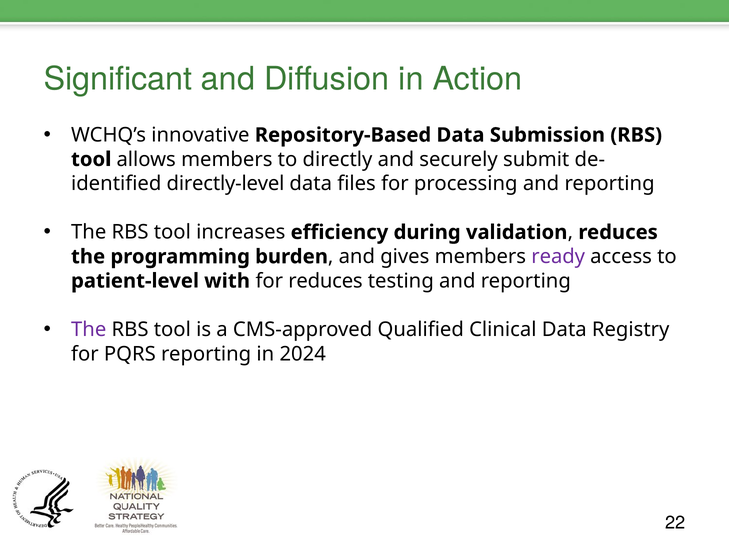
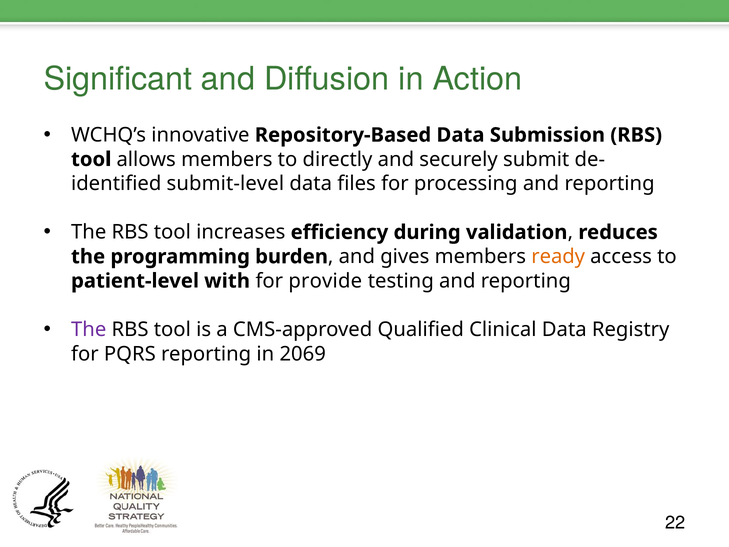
directly-level: directly-level -> submit-level (225, 184)
ready colour: purple -> orange (558, 256)
for reduces: reduces -> provide (325, 281)
2024: 2024 -> 2069 (303, 354)
